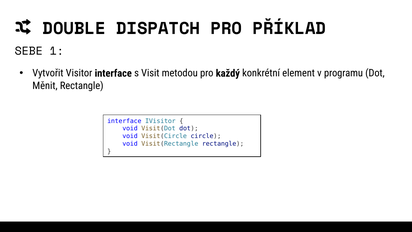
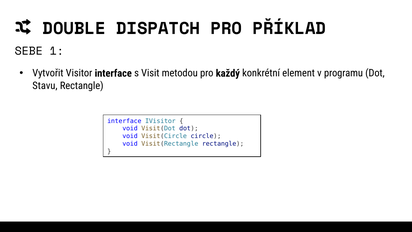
Měnit: Měnit -> Stavu (45, 86)
